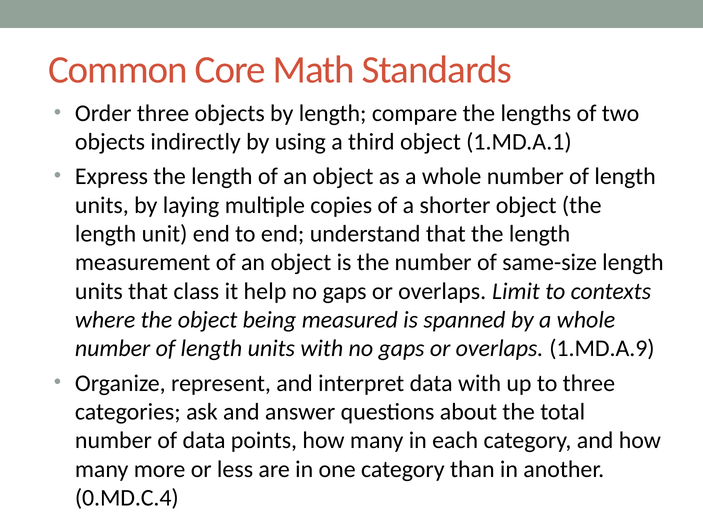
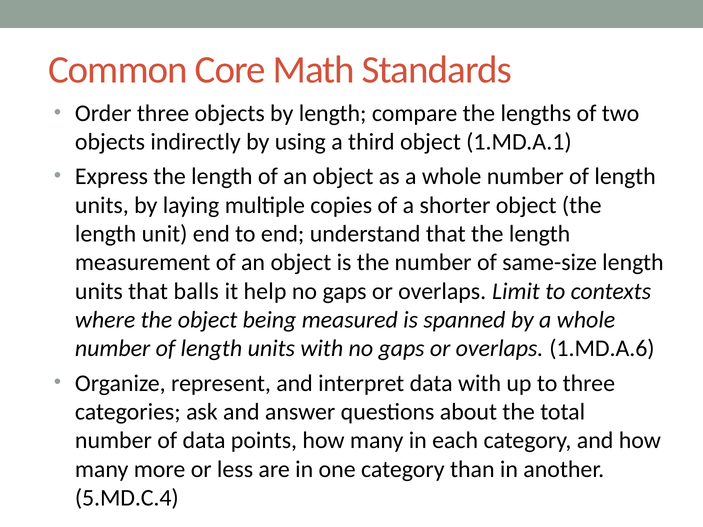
class: class -> balls (196, 291)
1.MD.A.9: 1.MD.A.9 -> 1.MD.A.6 (602, 349)
0.MD.C.4: 0.MD.C.4 -> 5.MD.C.4 (127, 498)
